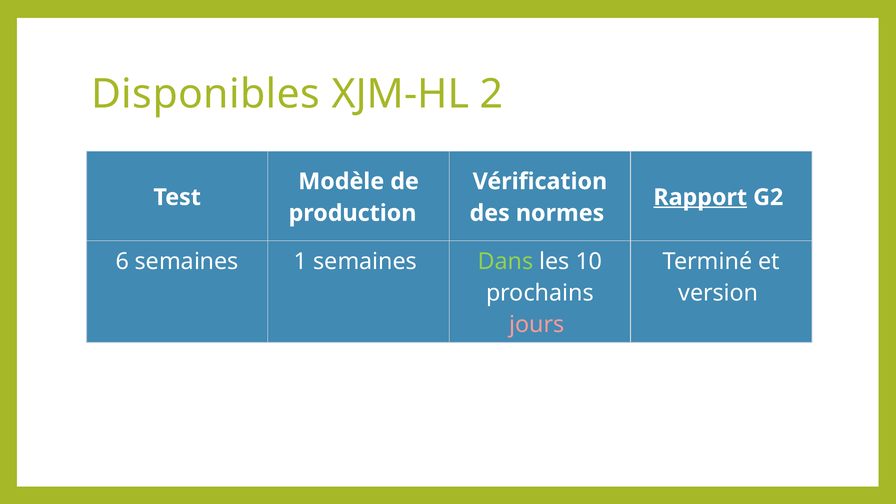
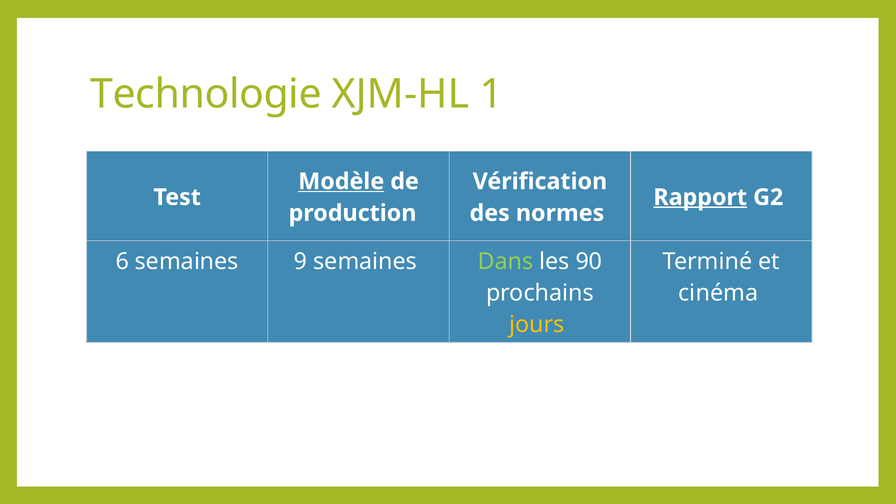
Disponibles: Disponibles -> Technologie (206, 94)
2: 2 -> 1 (492, 94)
Modèle underline: none -> present (341, 181)
1: 1 -> 9 (301, 261)
10: 10 -> 90 (589, 261)
version: version -> cinéma (718, 293)
jours colour: pink -> yellow (537, 325)
